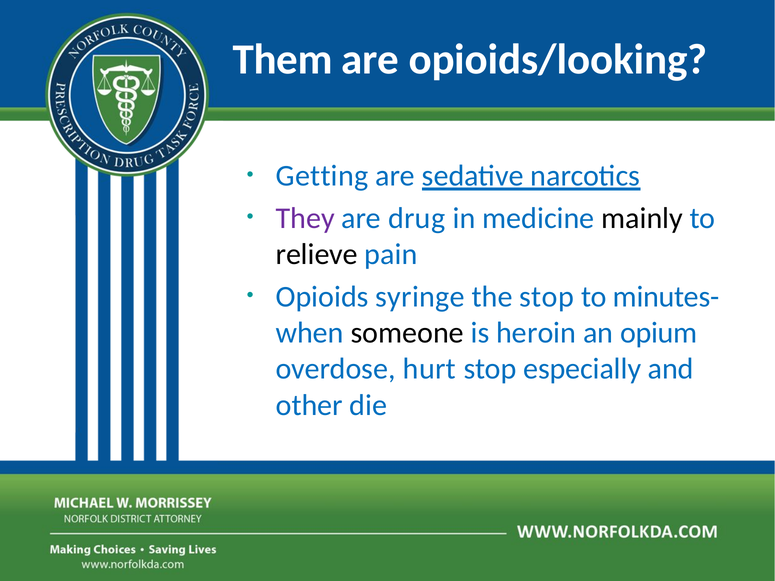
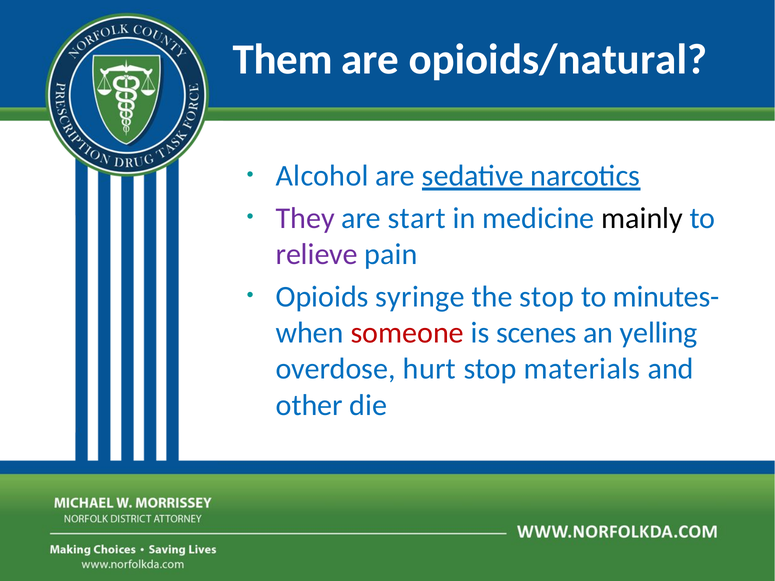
opioids/looking: opioids/looking -> opioids/natural (558, 60)
Getting: Getting -> Alcohol (322, 176)
drug: drug -> start (417, 218)
relieve colour: black -> purple (317, 255)
someone colour: black -> red (407, 333)
heroin: heroin -> scenes (536, 333)
opium: opium -> yelling (659, 333)
especially: especially -> materials (582, 369)
